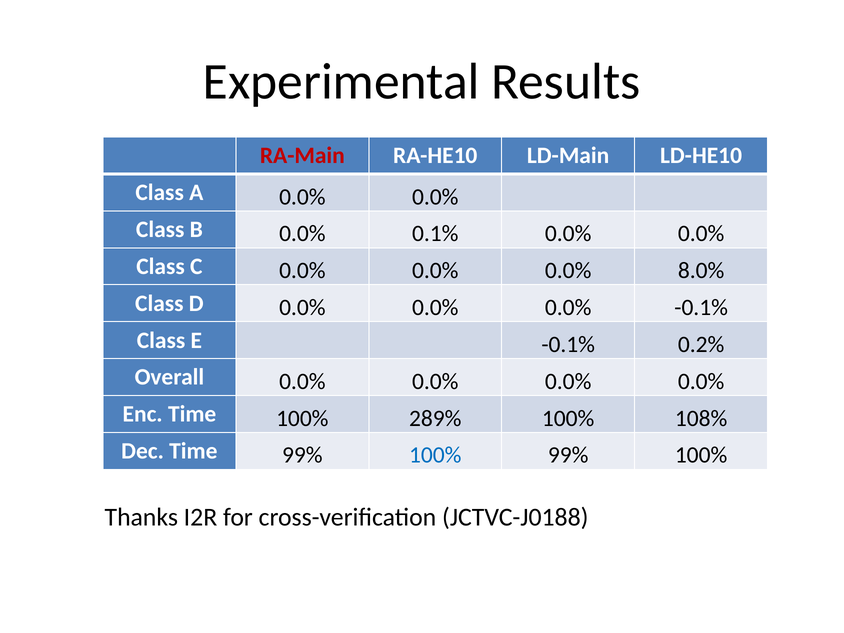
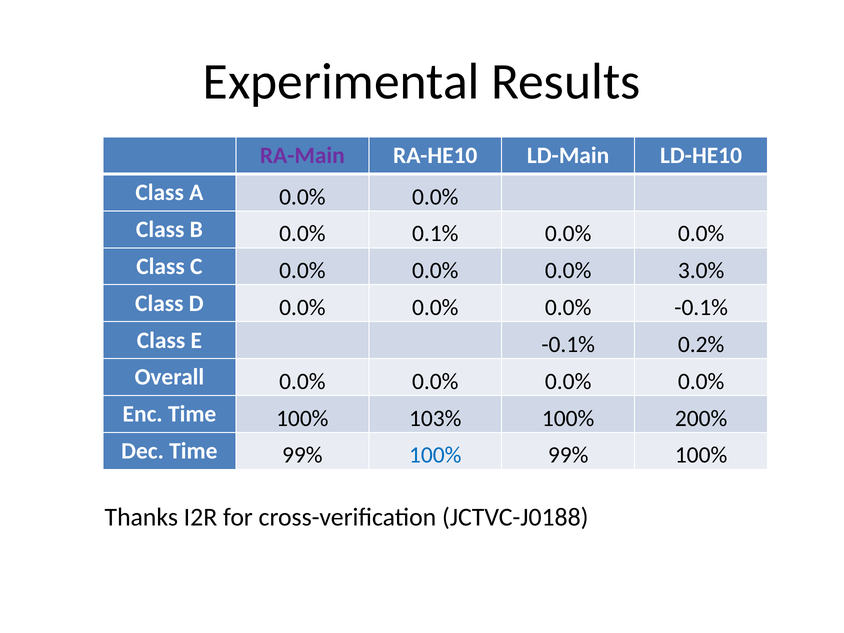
RA-Main colour: red -> purple (302, 156)
8.0%: 8.0% -> 3.0% (701, 271)
289%: 289% -> 103% (435, 418)
108%: 108% -> 200% (701, 418)
